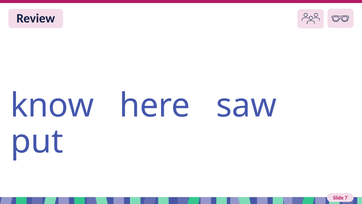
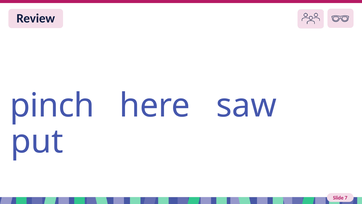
know: know -> pinch (52, 105)
